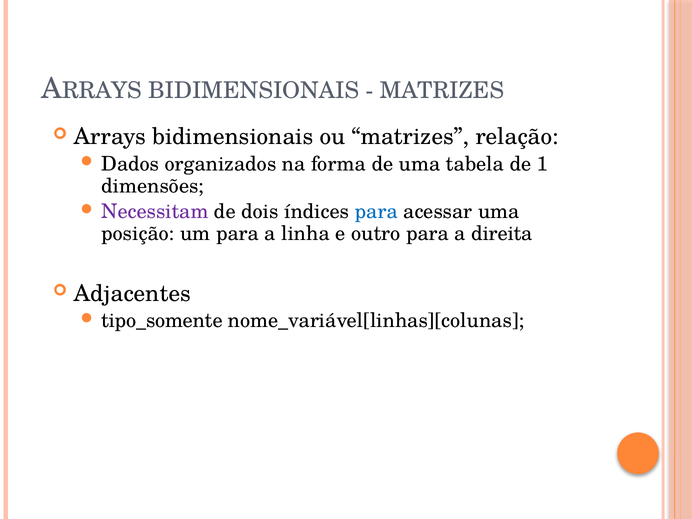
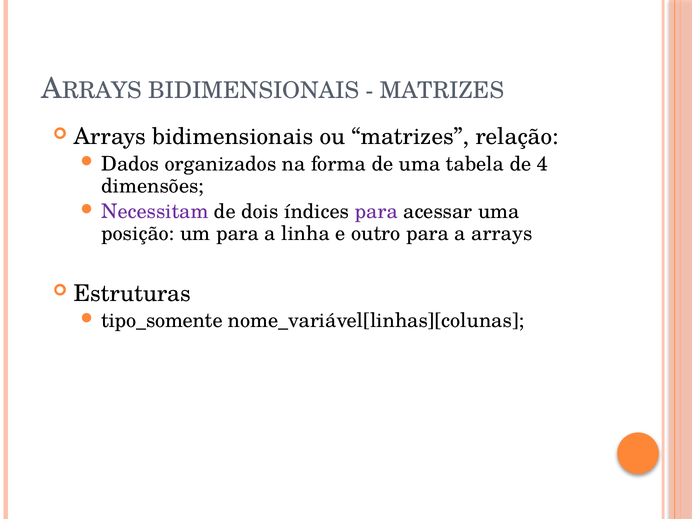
1: 1 -> 4 (542, 164)
para colour: blue -> purple (376, 212)
a direita: direita -> arrays (502, 234)
Adjacentes: Adjacentes -> Estruturas (132, 293)
